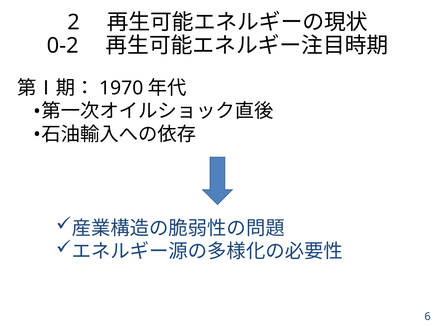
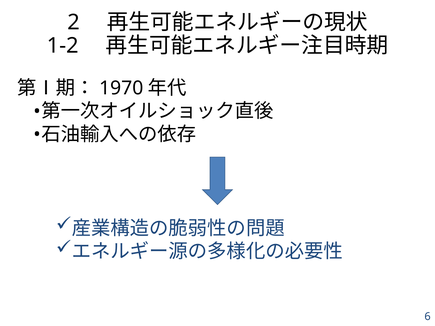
0-2: 0-2 -> 1-2 (63, 46)
